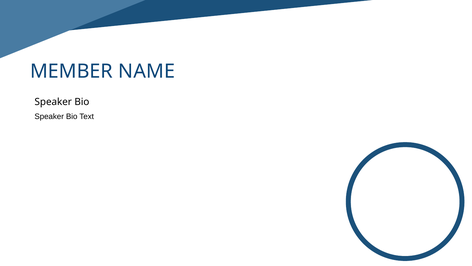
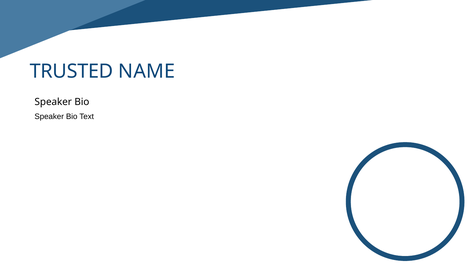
MEMBER: MEMBER -> TRUSTED (72, 71)
